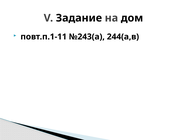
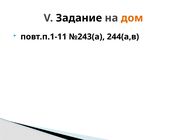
дом colour: black -> orange (132, 18)
